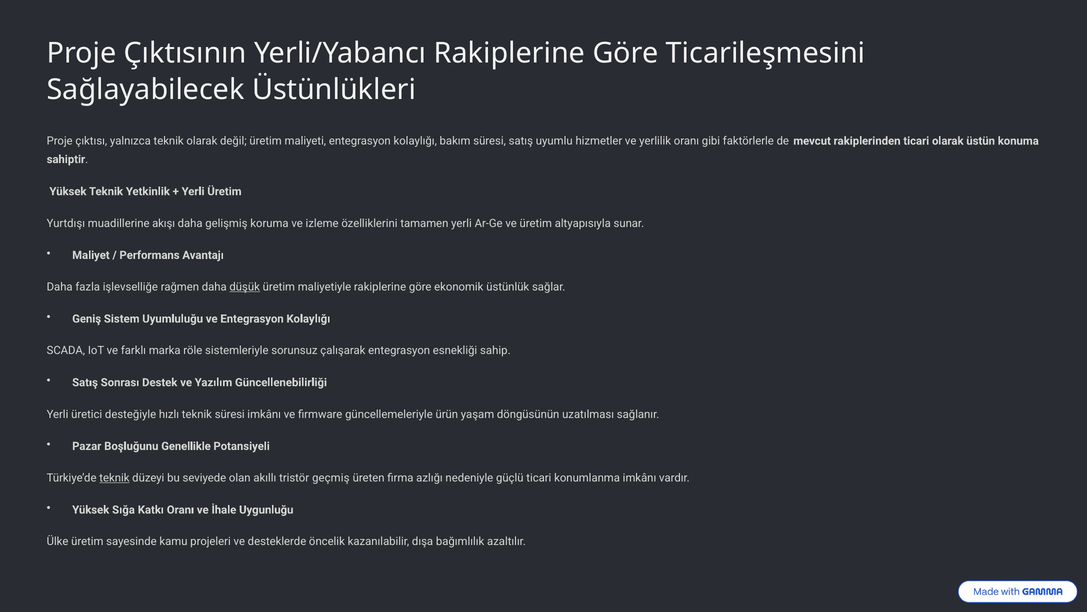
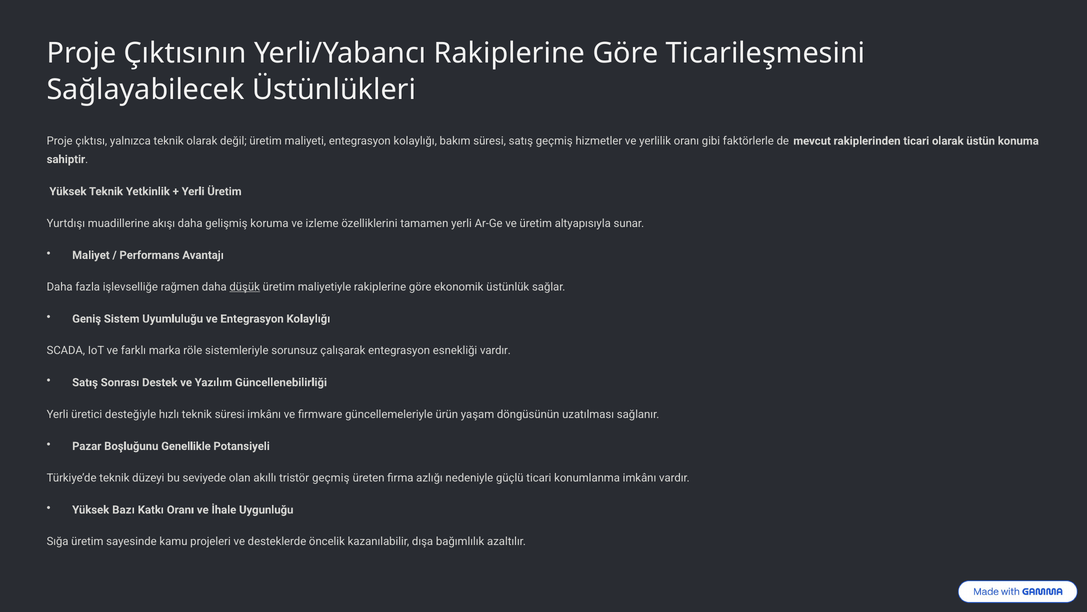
satış uyumlu: uyumlu -> geçmiş (554, 141)
esnekliği sahip: sahip -> vardır (495, 350)
teknik underline: present -> none (114, 478)
Sığa: Sığa -> Bazı (123, 509)
Ülke: Ülke -> Sığa (58, 541)
